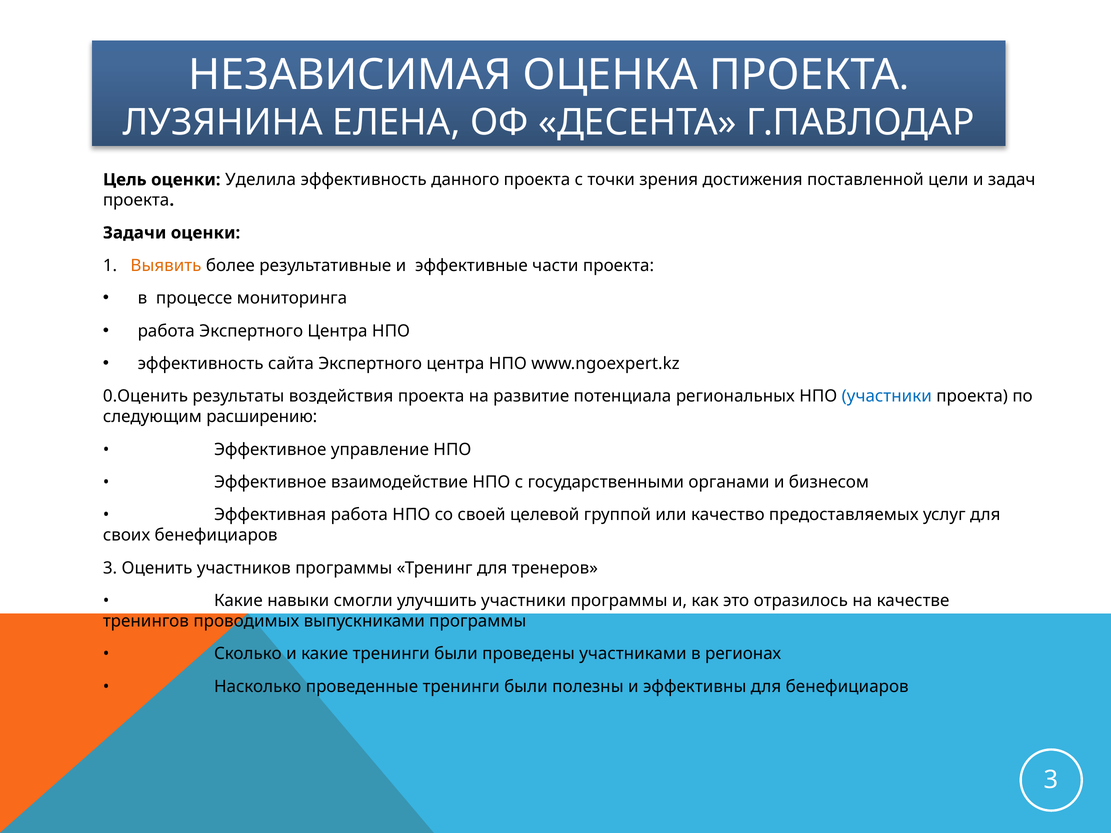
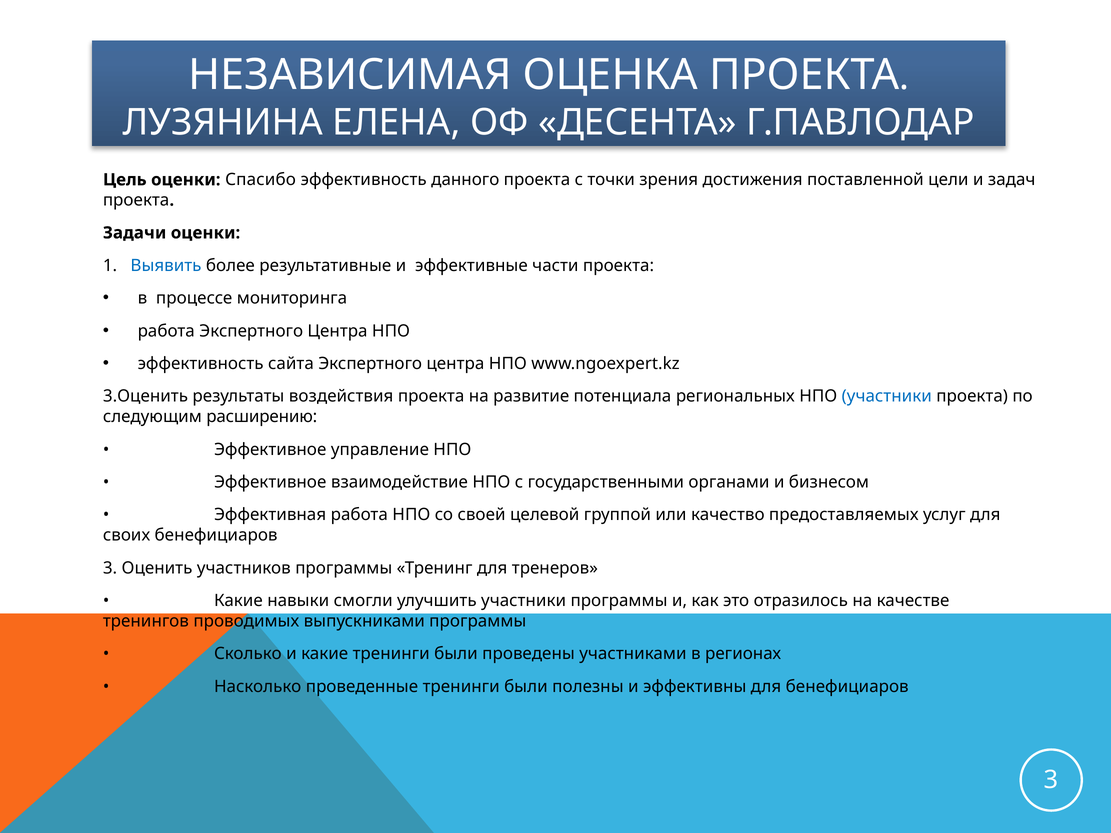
Уделила: Уделила -> Спасибо (261, 180)
Выявить colour: orange -> blue (166, 266)
0.Оценить: 0.Оценить -> 3.Оценить (145, 397)
